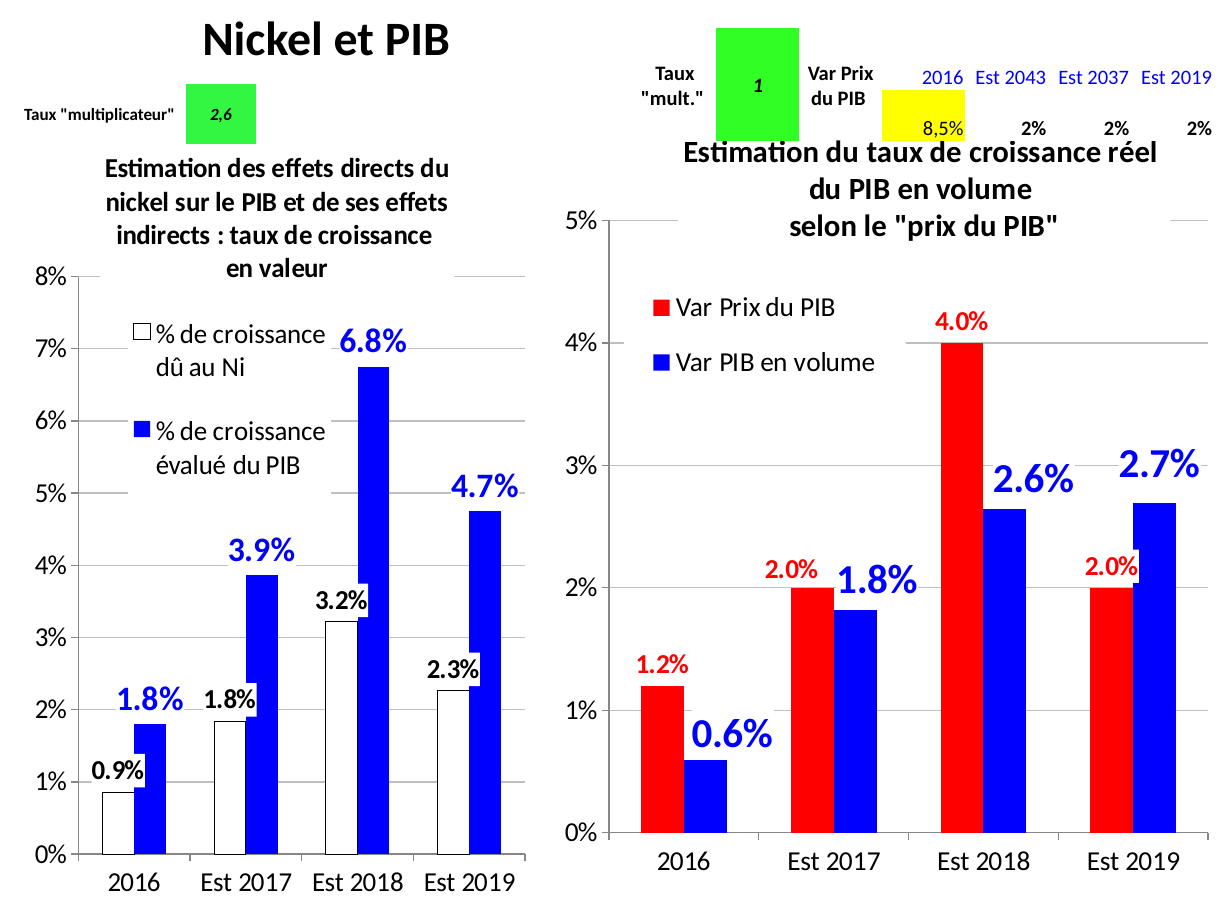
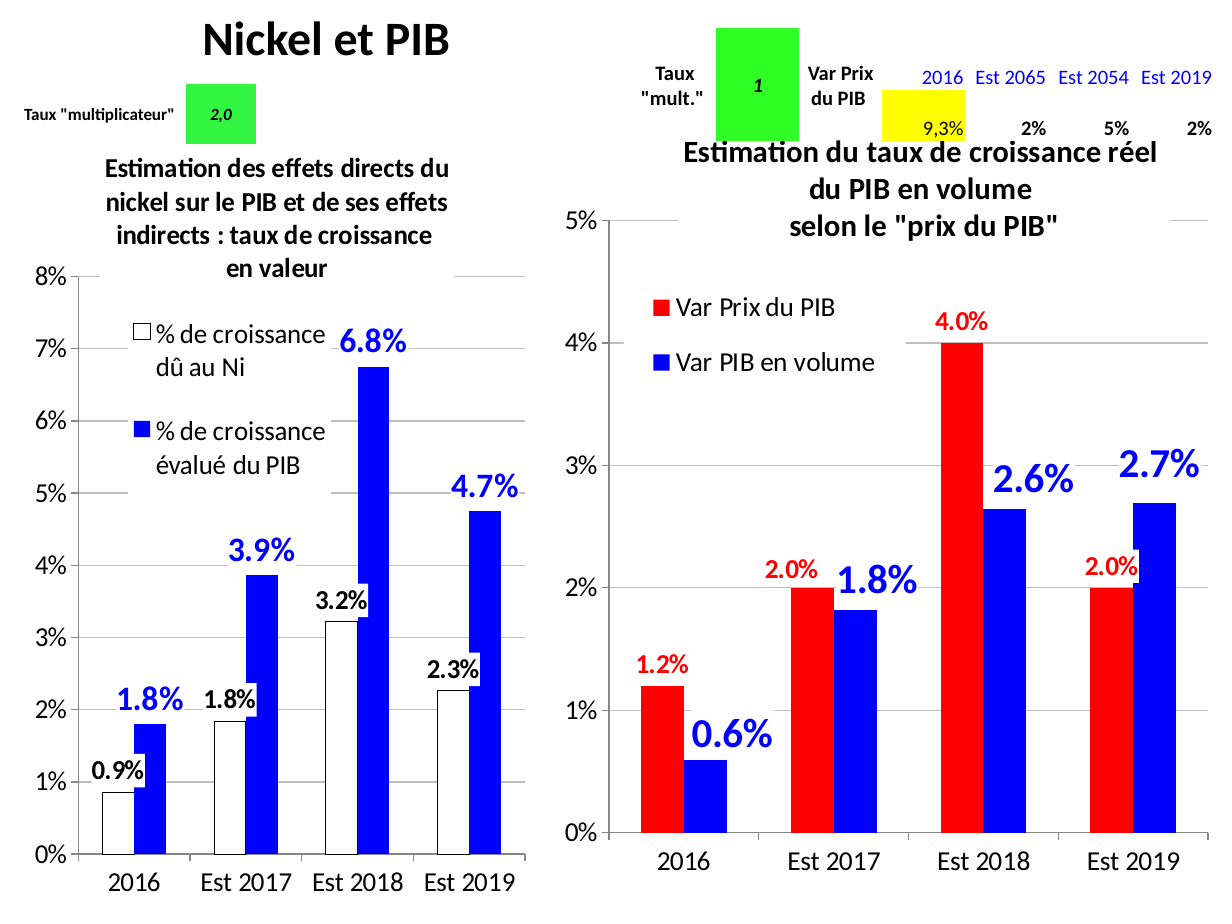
2043: 2043 -> 2065 (1025, 77)
2037: 2037 -> 2054 (1108, 77)
2,6: 2,6 -> 2,0 (221, 115)
8,5%: 8,5% -> 9,3% (943, 129)
2%: 2% -> 5% (1117, 129)
